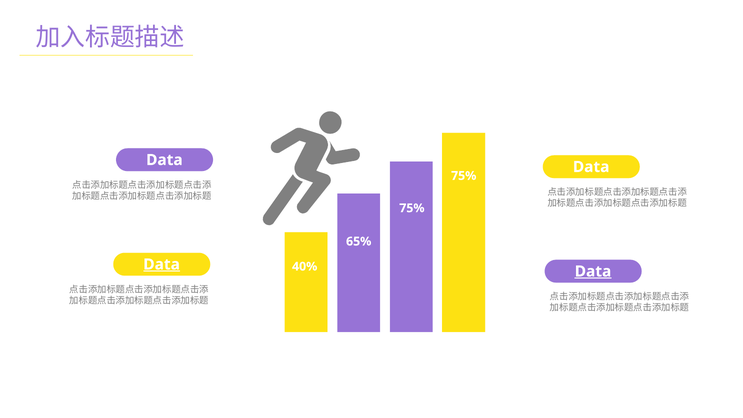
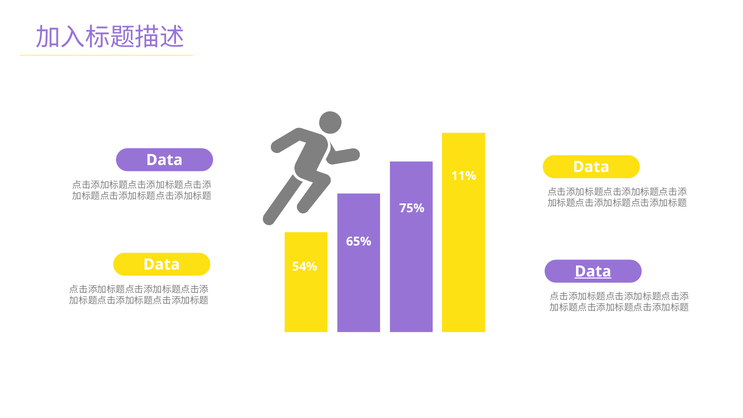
75%: 75% -> 11% (464, 176)
Data underline: present -> none (162, 264)
40%: 40% -> 54% (305, 266)
